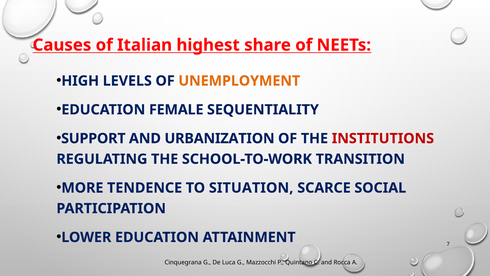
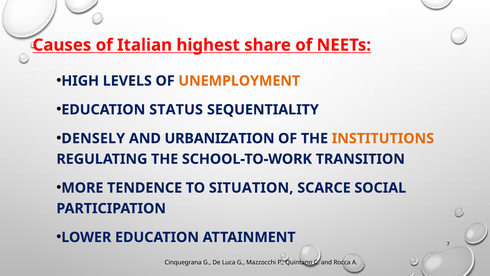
FEMALE: FEMALE -> STATUS (176, 110)
SUPPORT: SUPPORT -> DENSELY (93, 138)
INSTITUTIONS colour: red -> orange (383, 138)
